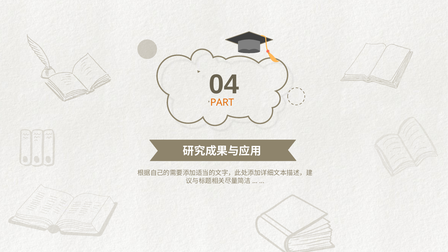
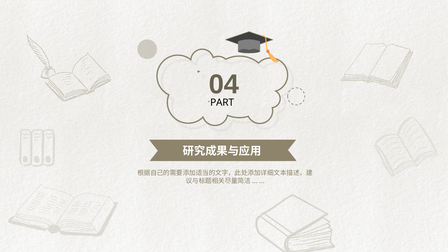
PART colour: orange -> black (222, 102)
